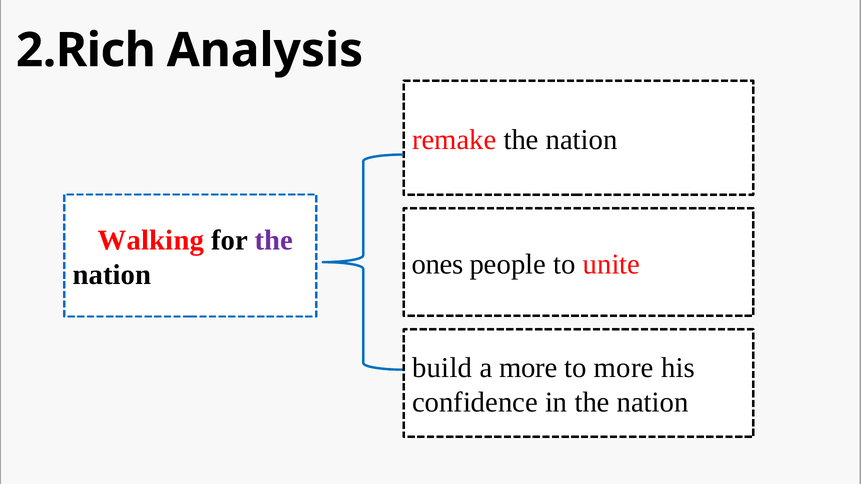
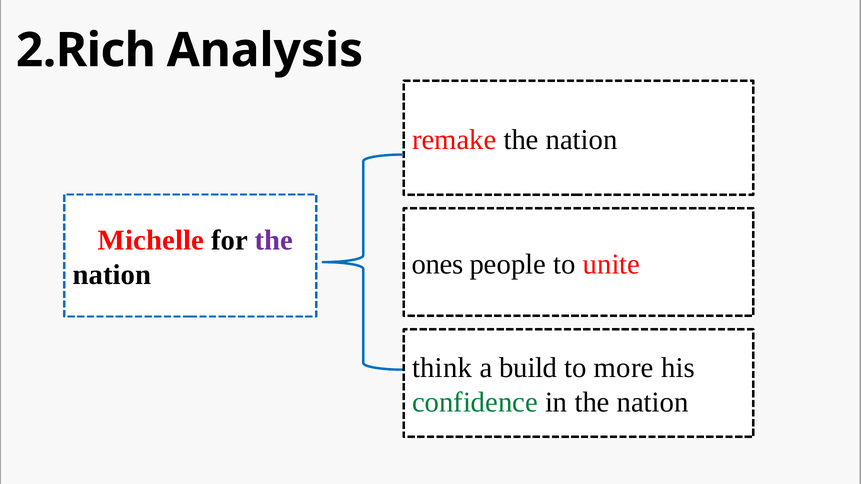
Walking: Walking -> Michelle (151, 240)
build: build -> think (442, 368)
a more: more -> build (528, 368)
confidence colour: black -> green (475, 403)
